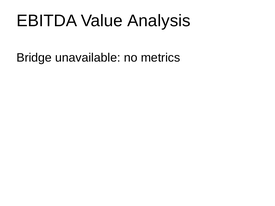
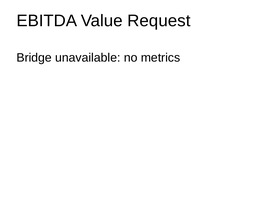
Analysis: Analysis -> Request (159, 21)
